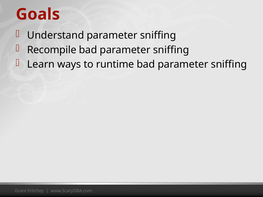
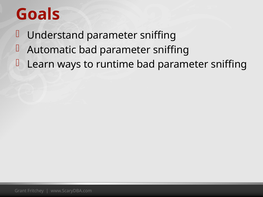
Recompile: Recompile -> Automatic (52, 50)
